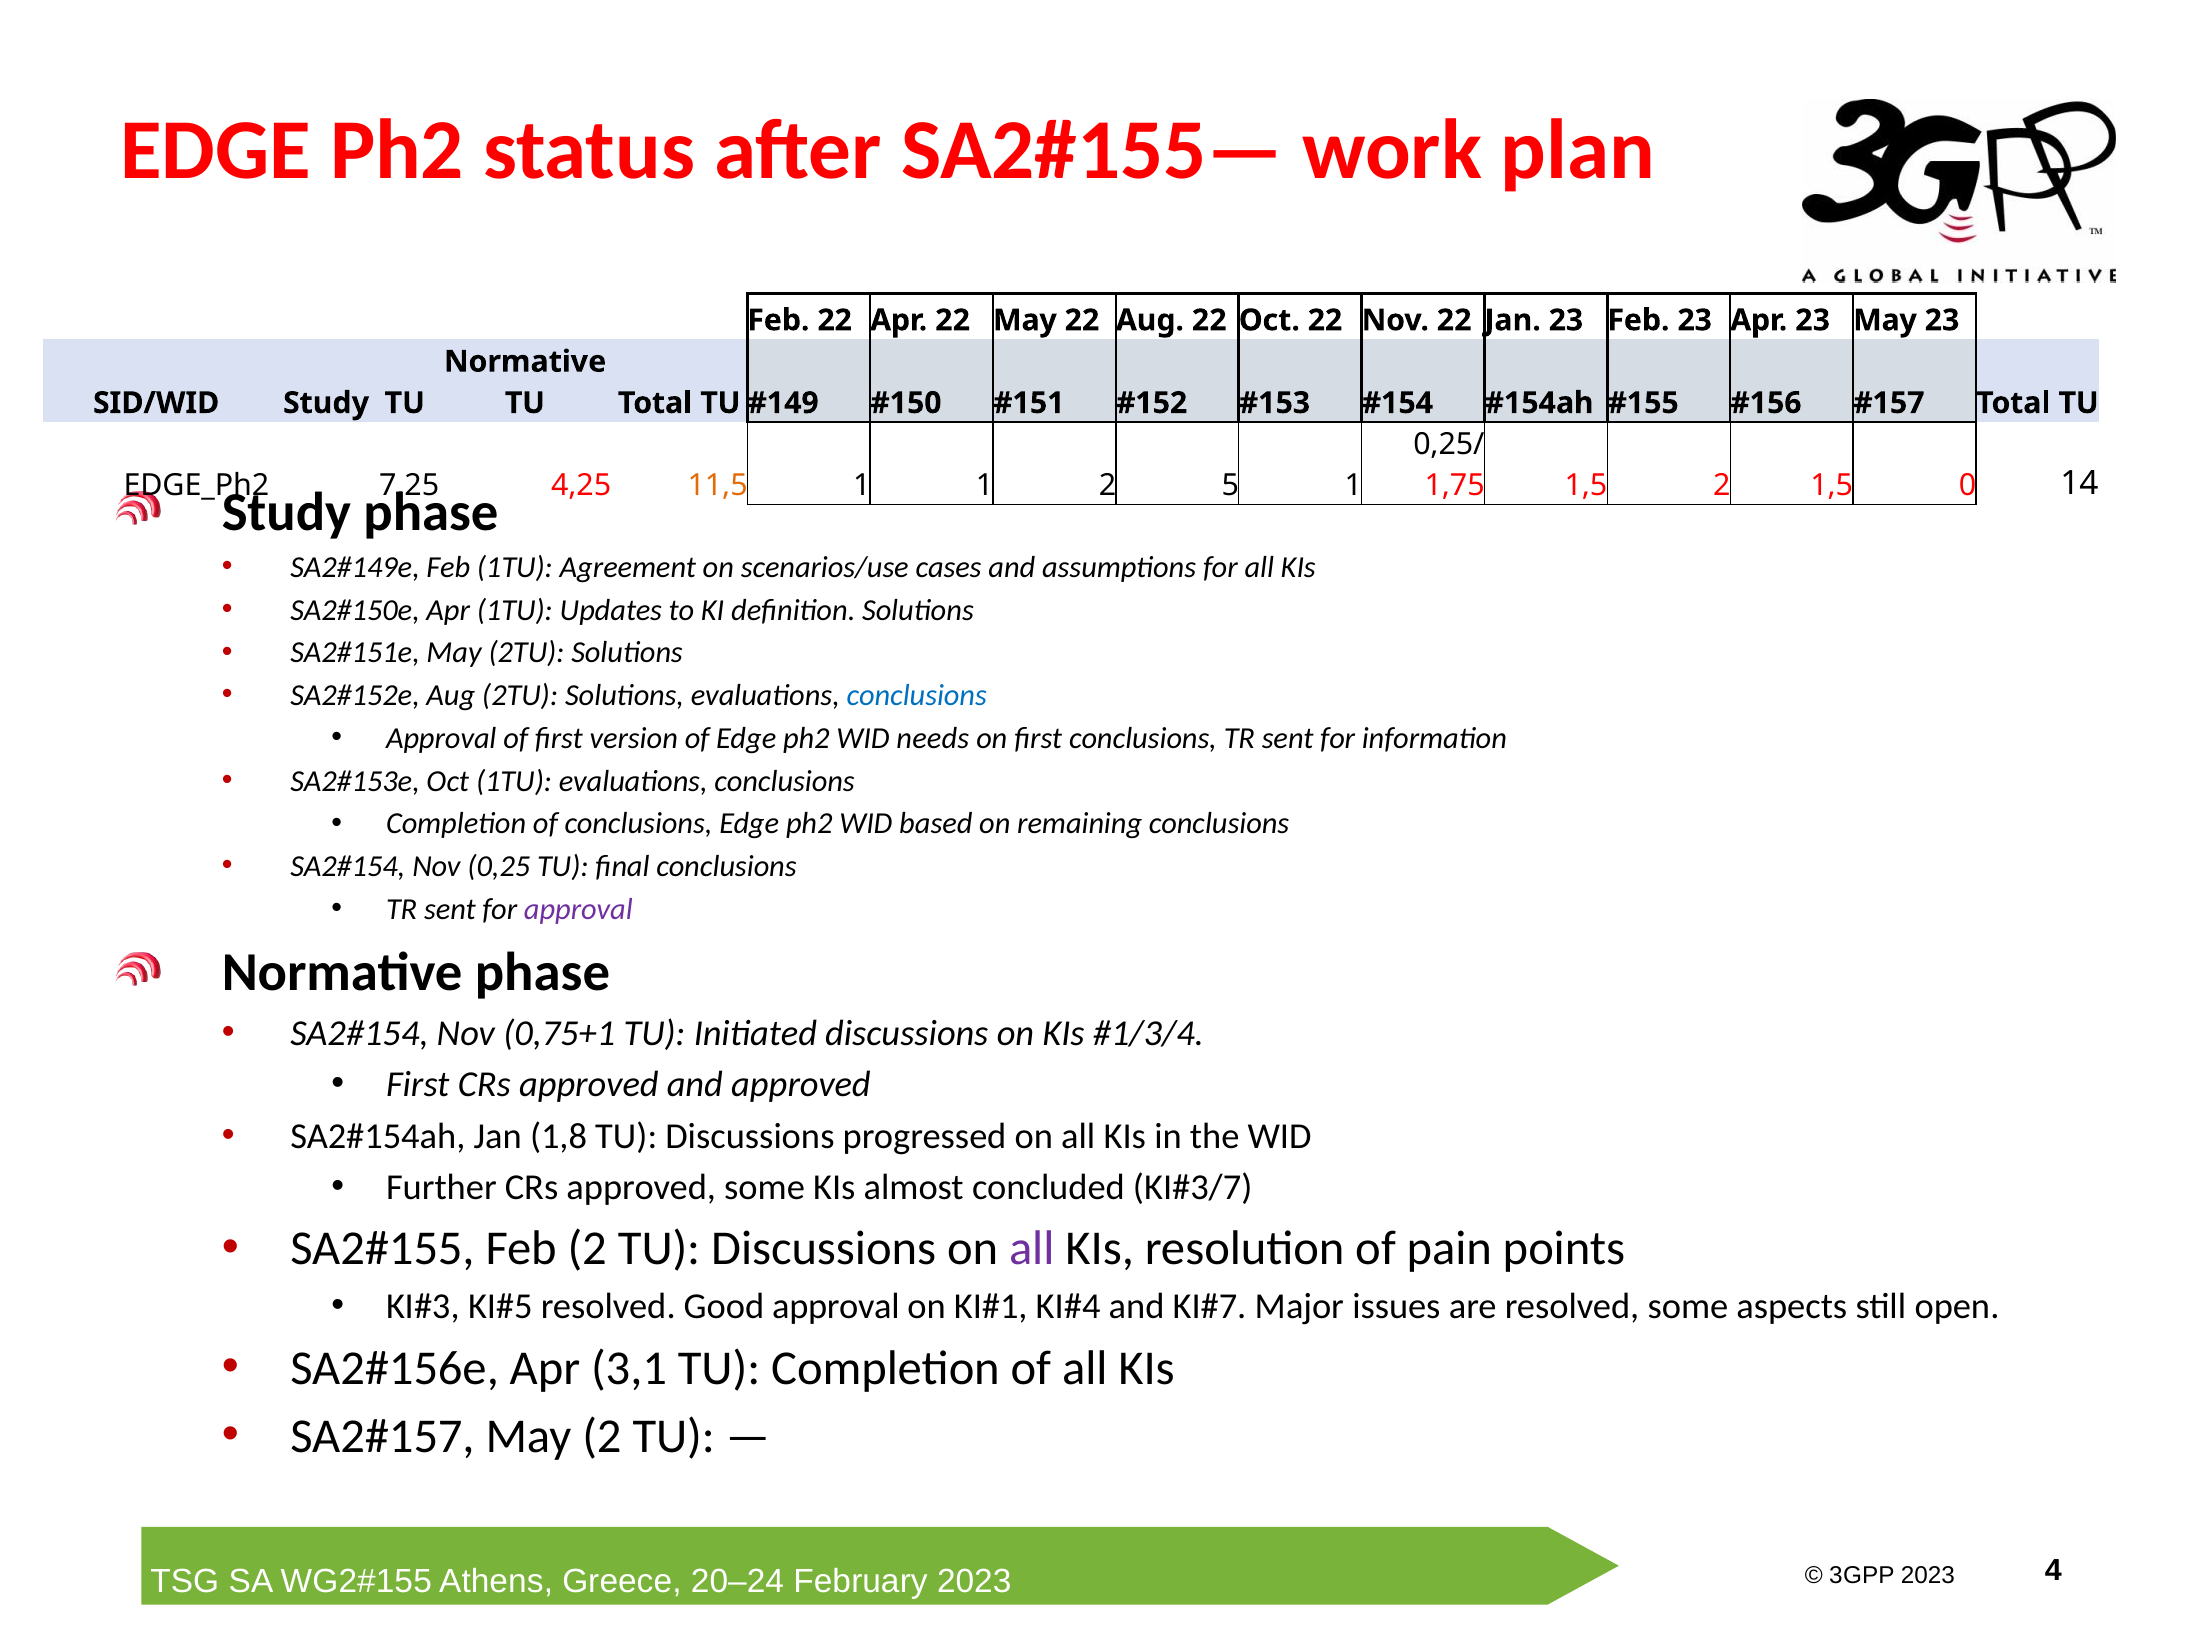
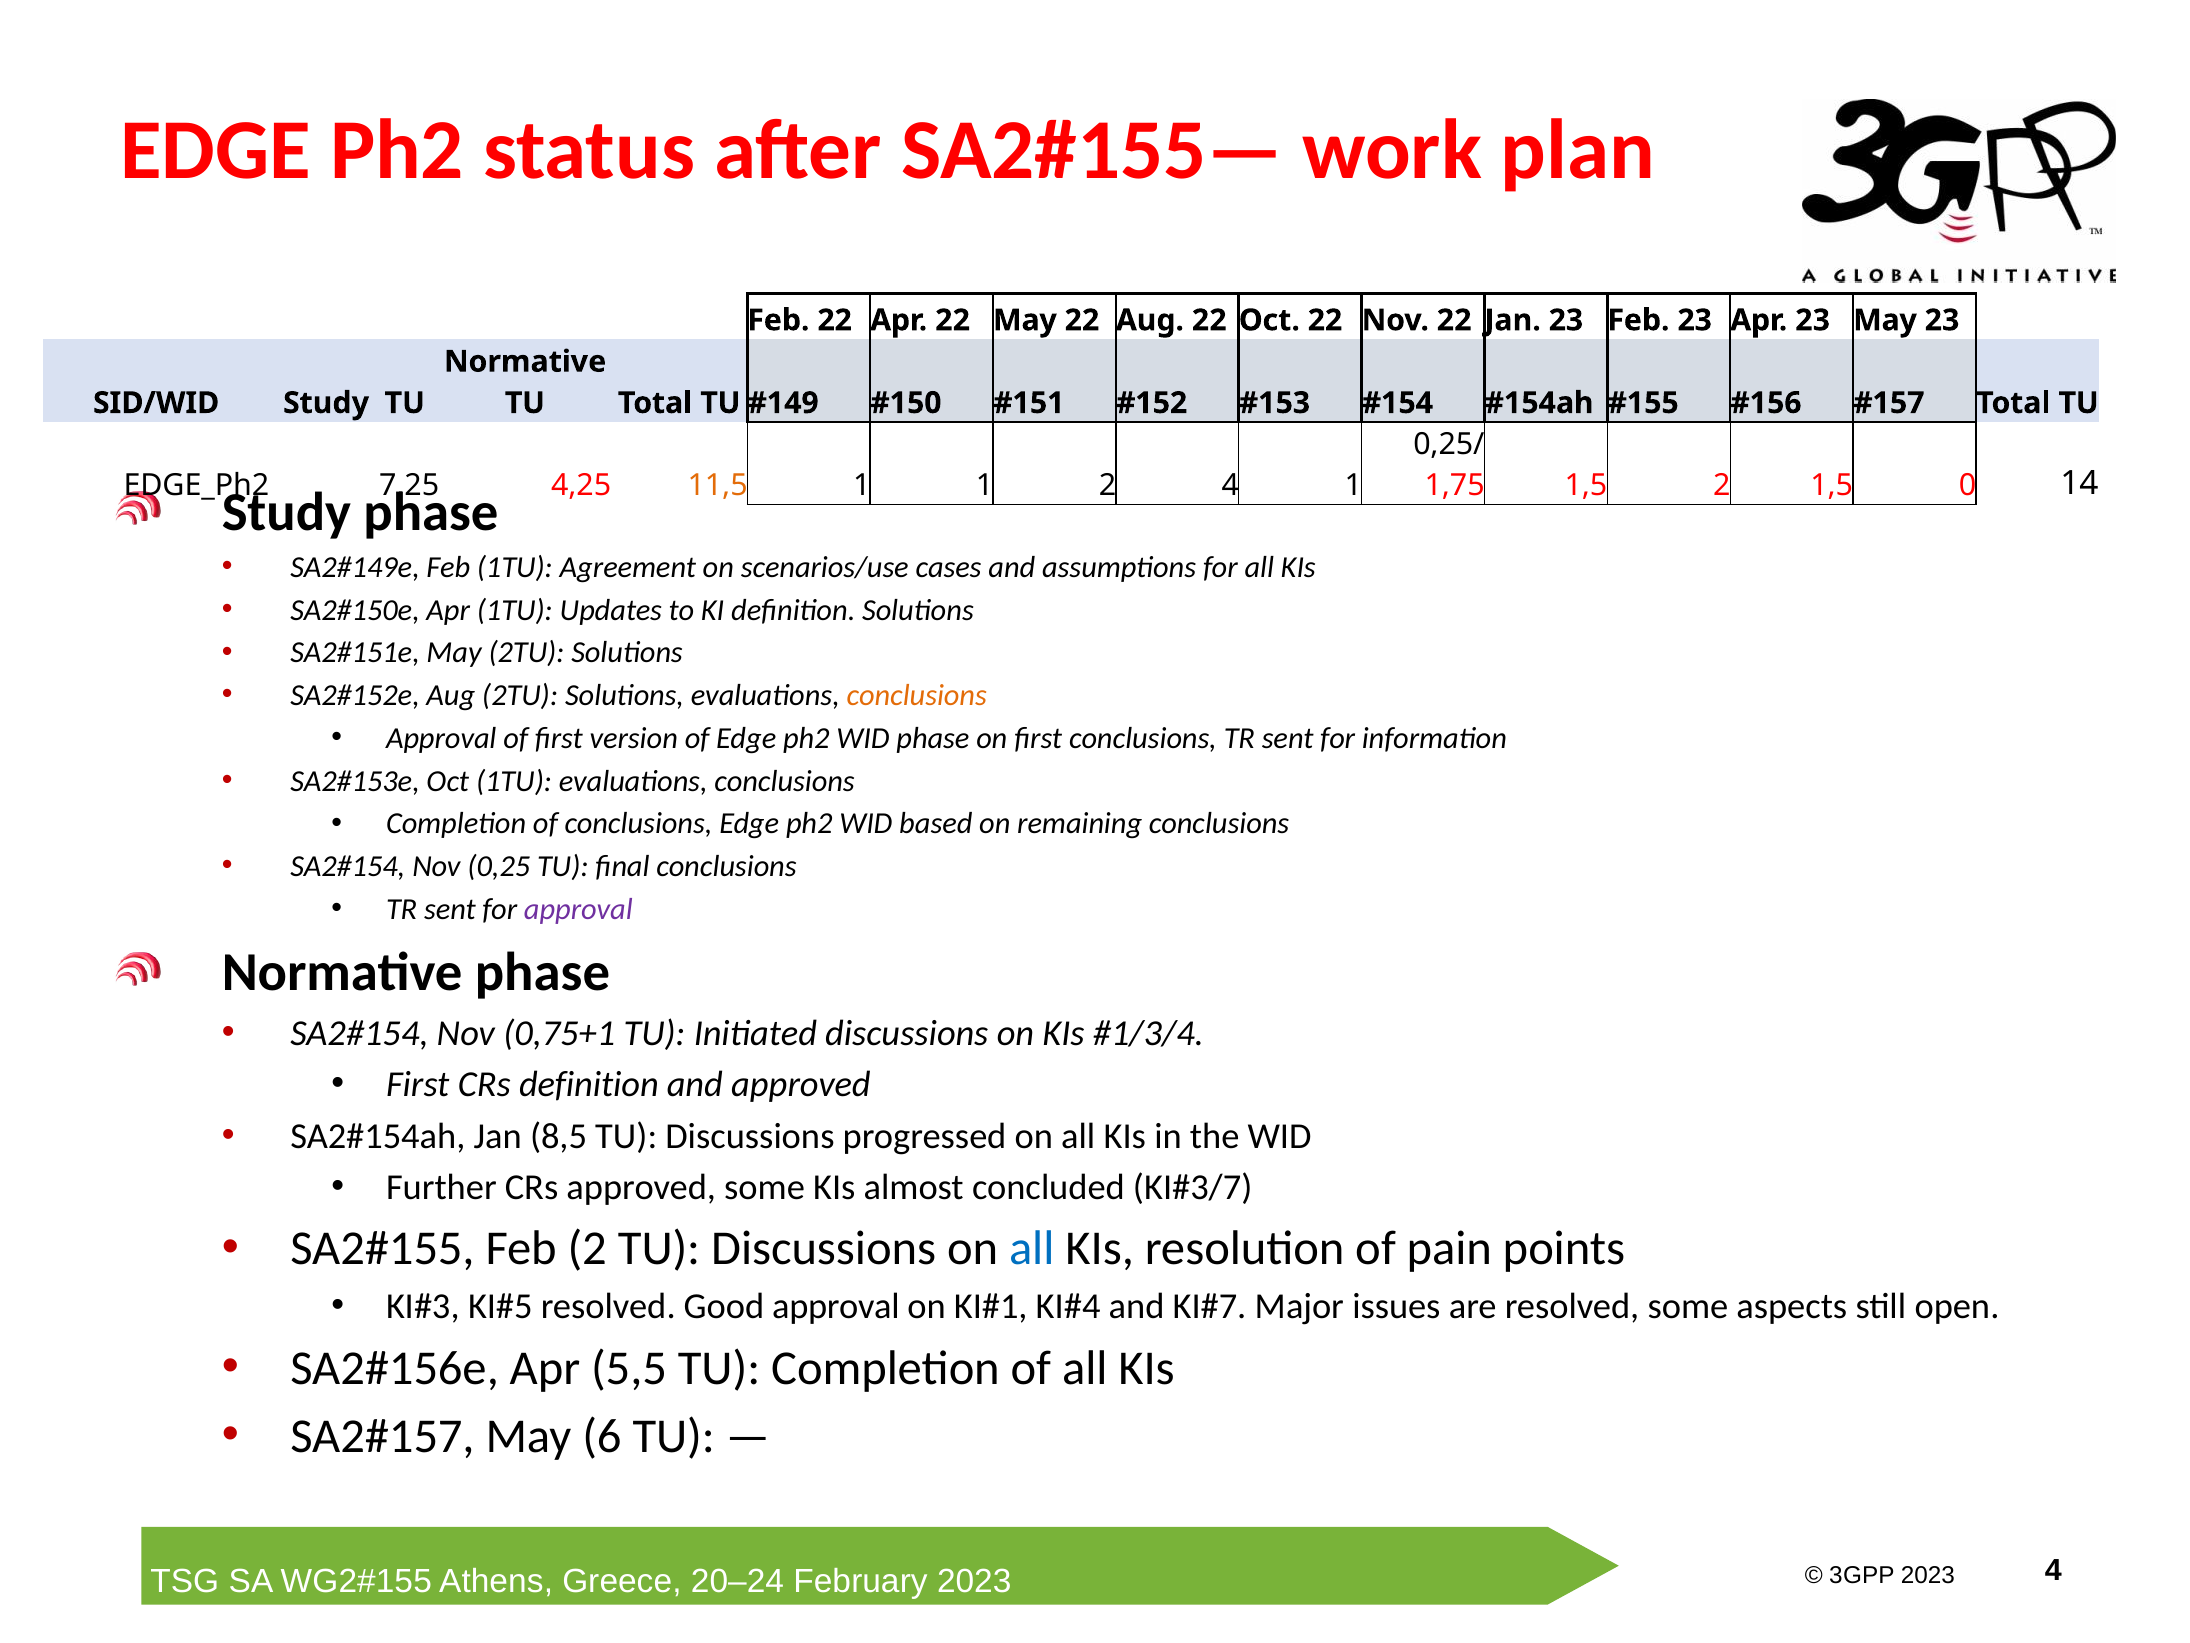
2 5: 5 -> 4 (1230, 486)
conclusions colour: blue -> orange (917, 695)
WID needs: needs -> phase (933, 738)
First CRs approved: approved -> definition (589, 1085)
1,8: 1,8 -> 8,5 (558, 1136)
all colour: purple -> blue (1032, 1248)
3,1: 3,1 -> 5,5 (629, 1368)
May 2: 2 -> 6 (602, 1436)
